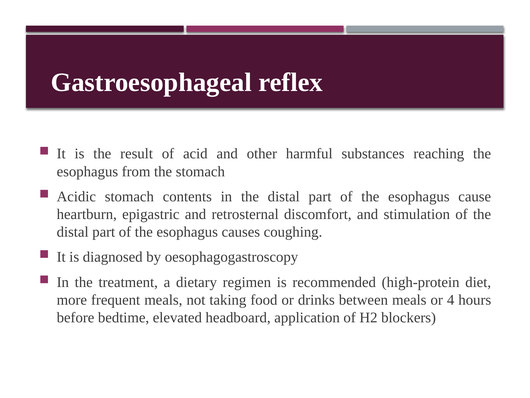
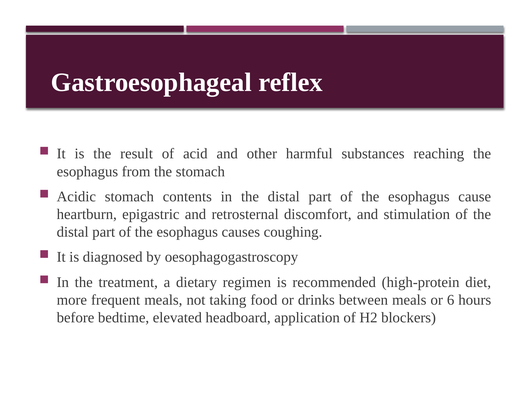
4: 4 -> 6 (451, 300)
